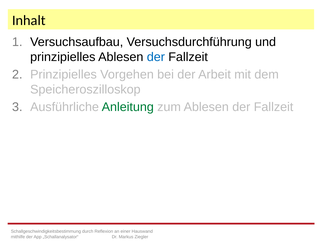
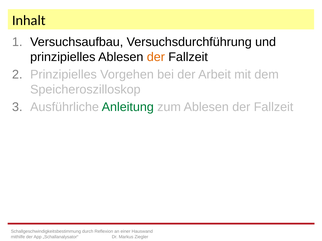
der colour: blue -> orange (156, 57)
